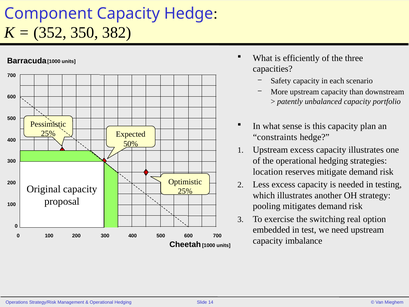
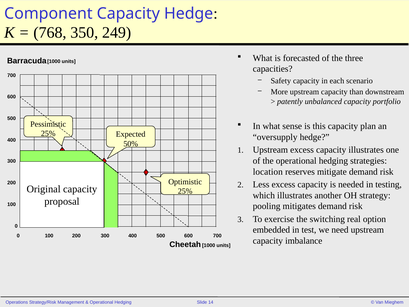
352: 352 -> 768 (50, 33)
382: 382 -> 249 (117, 33)
efficiently: efficiently -> forecasted (301, 58)
constraints: constraints -> oversupply (275, 137)
